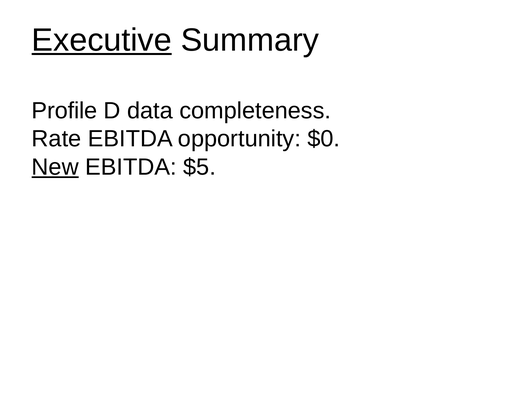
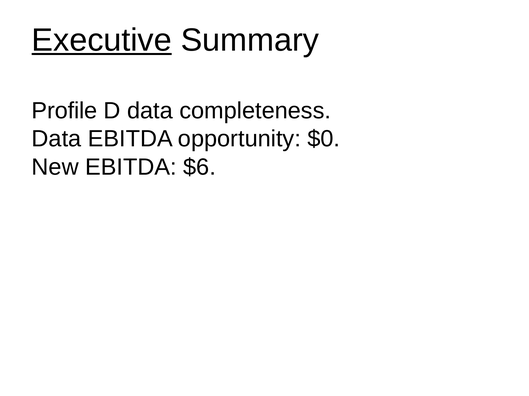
Rate: Rate -> Data (56, 139)
New underline: present -> none (55, 167)
$5: $5 -> $6 (200, 167)
